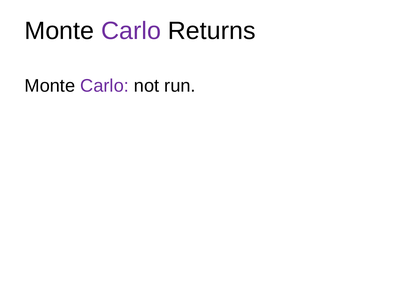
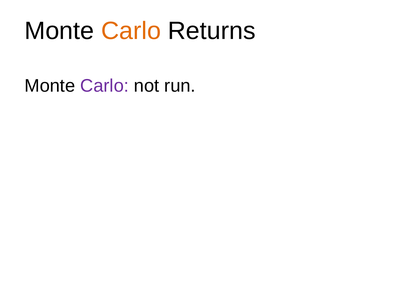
Carlo colour: purple -> orange (131, 31)
